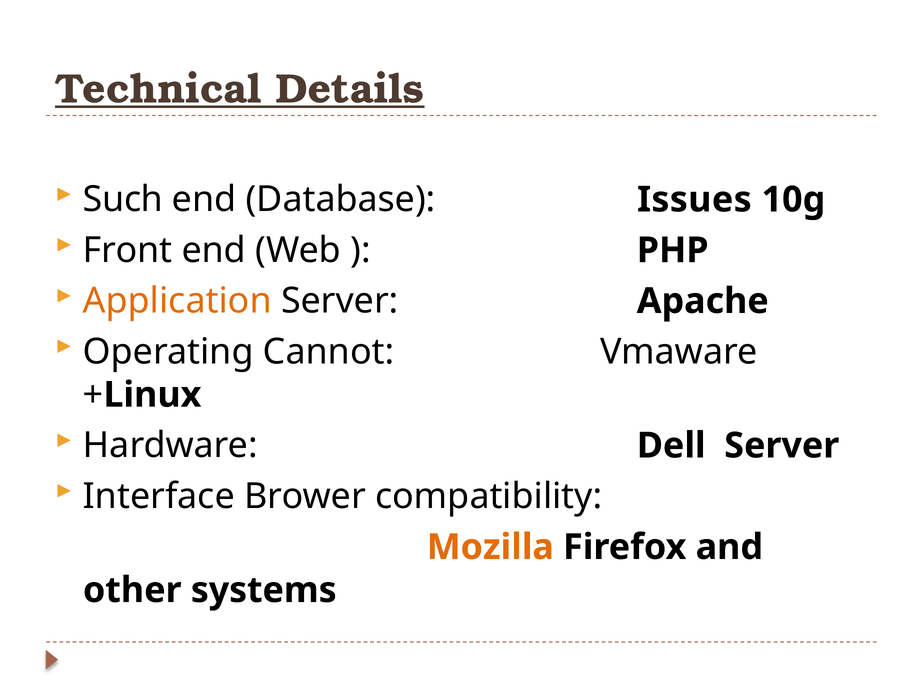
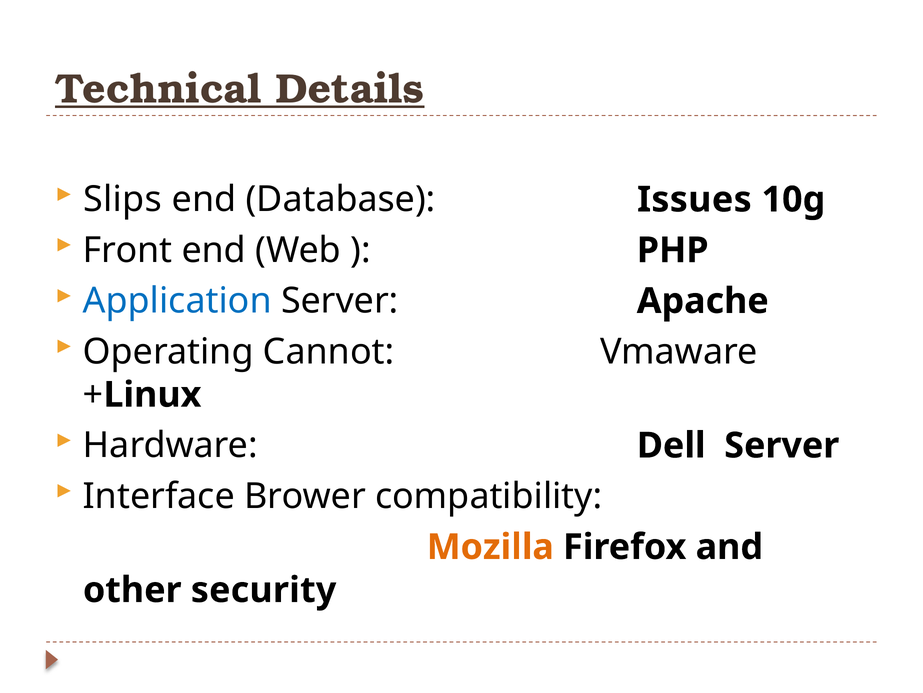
Such: Such -> Slips (123, 199)
Application colour: orange -> blue (177, 301)
systems: systems -> security (264, 590)
